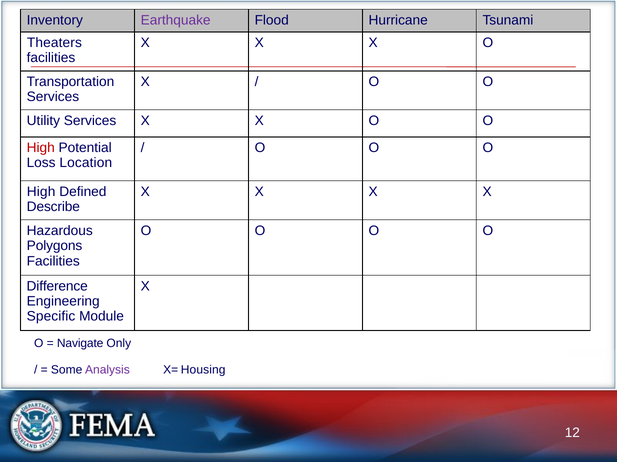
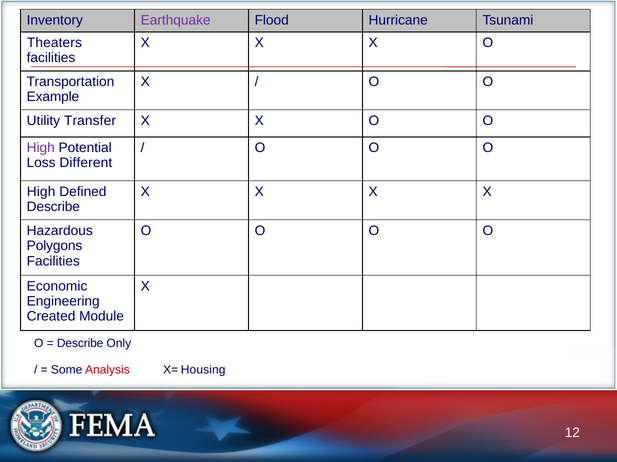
Services: Services -> Example (53, 97)
Utility Services: Services -> Transfer (90, 121)
High colour: red -> purple (41, 148)
Location: Location -> Different (86, 163)
Difference: Difference -> Economic (57, 286)
Specific: Specific -> Created (51, 317)
Navigate: Navigate -> Describe (80, 344)
Analysis colour: purple -> red (107, 370)
